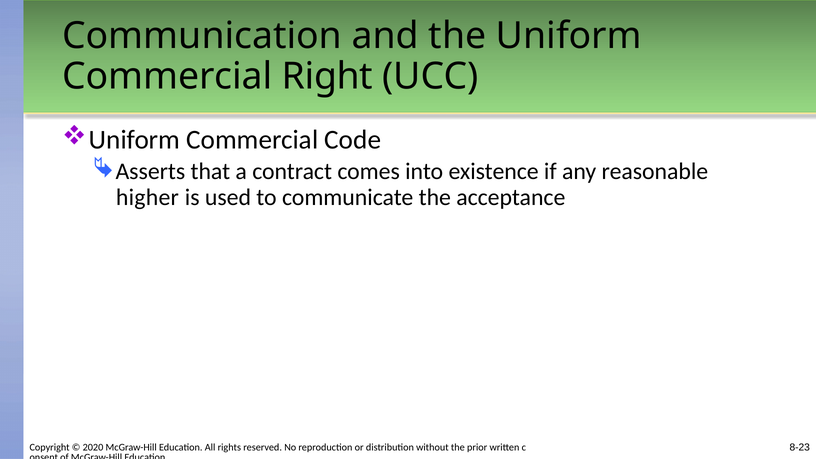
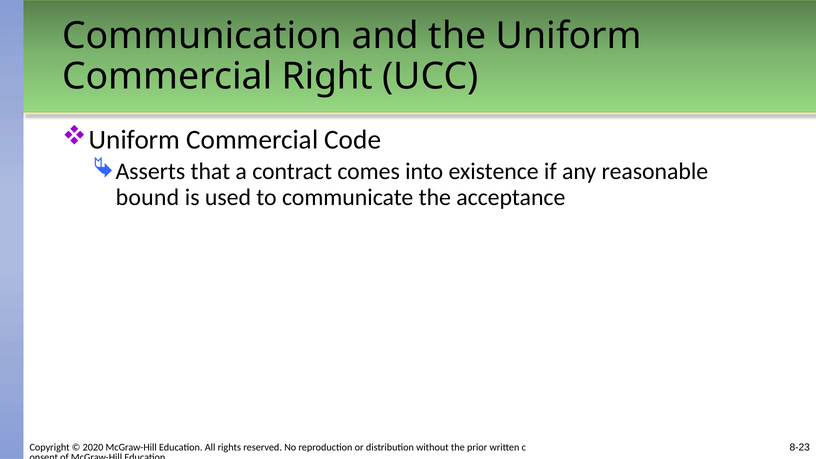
higher: higher -> bound (147, 197)
